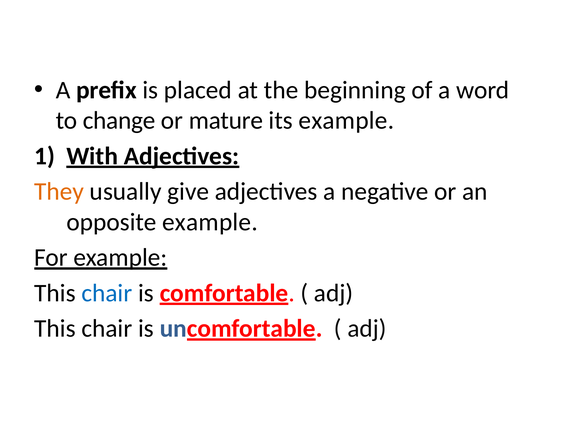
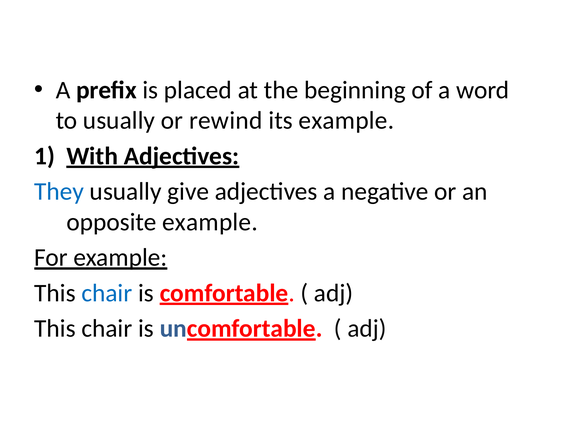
to change: change -> usually (119, 121)
mature: mature -> rewind (226, 121)
They colour: orange -> blue (59, 192)
